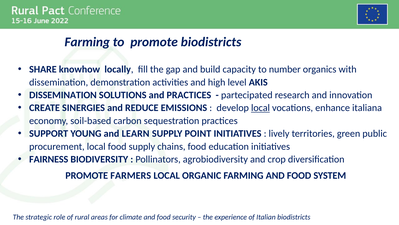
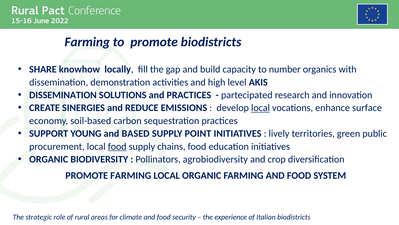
italiana: italiana -> surface (367, 108)
LEARN: LEARN -> BASED (136, 133)
food underline: none -> present (117, 146)
FAIRNESS: FAIRNESS -> ORGANIC (49, 159)
PROMOTE FARMERS: FARMERS -> FARMING (131, 175)
